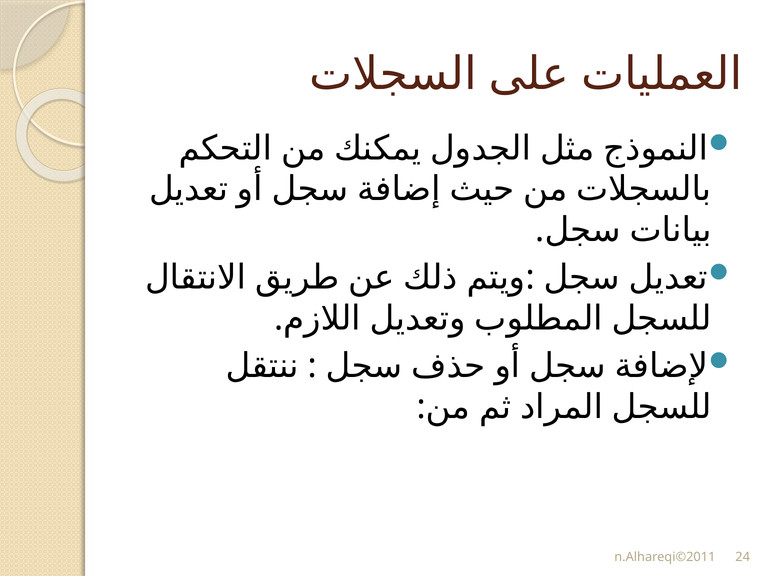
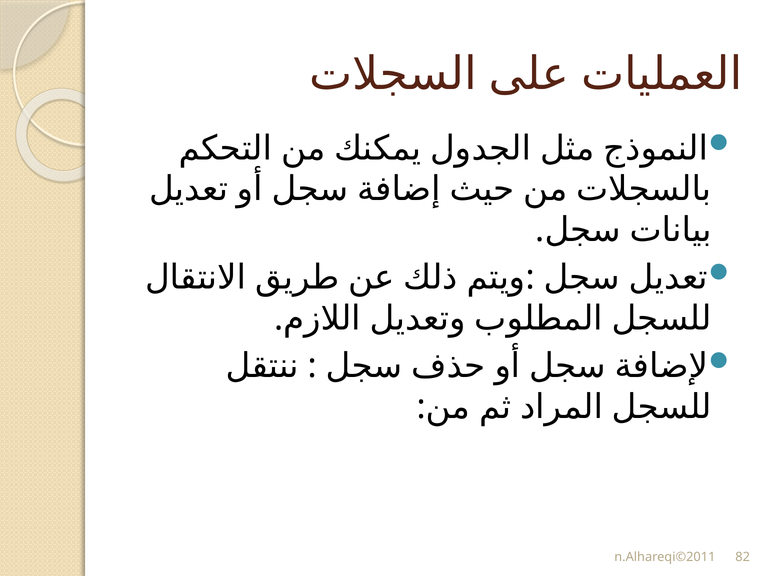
24: 24 -> 82 (743, 557)
